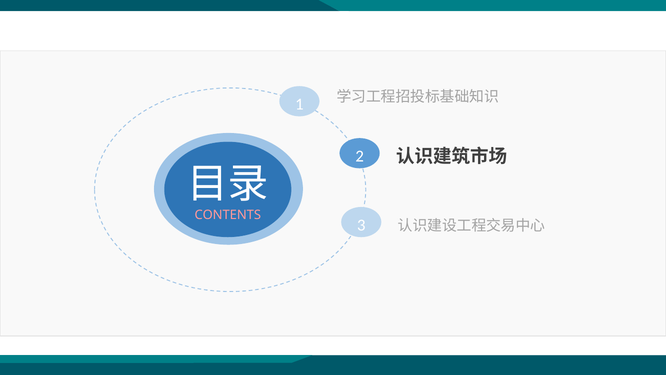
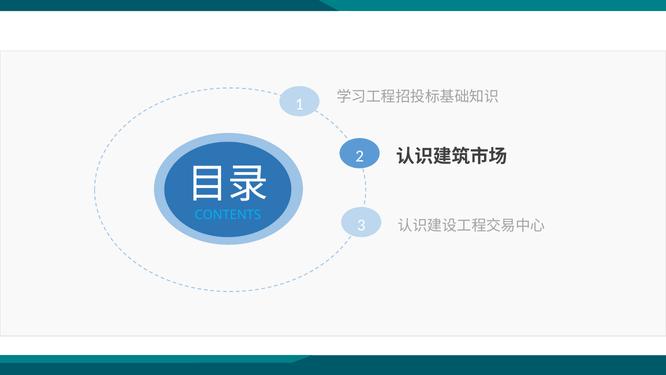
CONTENTS colour: pink -> light blue (228, 215)
